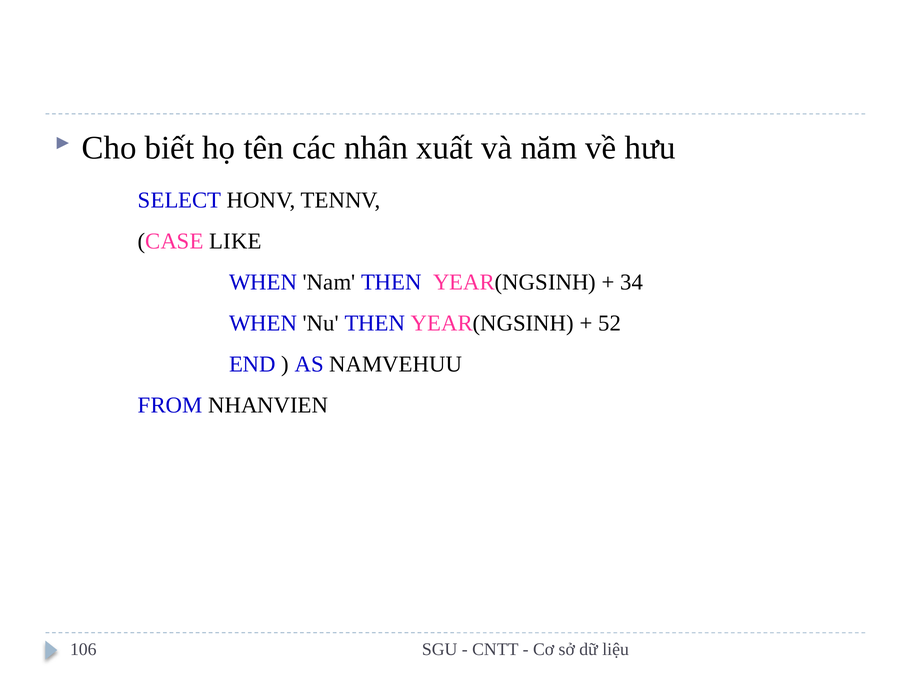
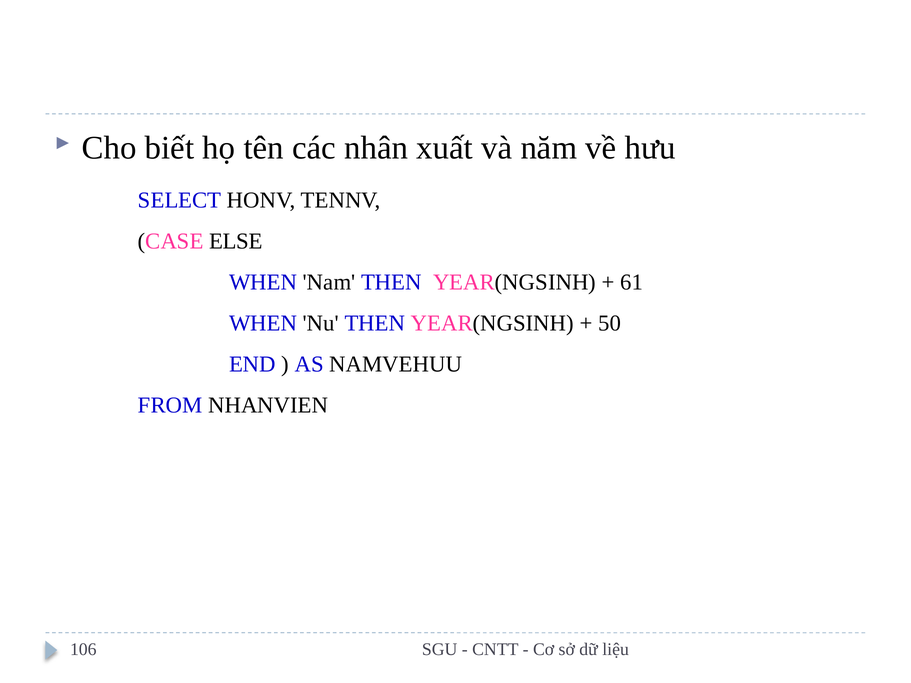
LIKE: LIKE -> ELSE (236, 241)
34: 34 -> 61 (632, 282)
52: 52 -> 50 (610, 323)
